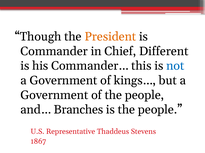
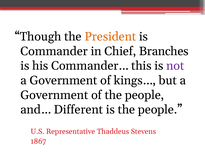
Different: Different -> Branches (164, 51)
not colour: blue -> purple (175, 66)
Branches: Branches -> Different (78, 110)
